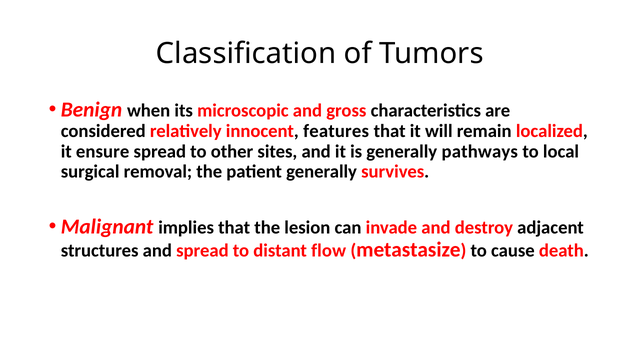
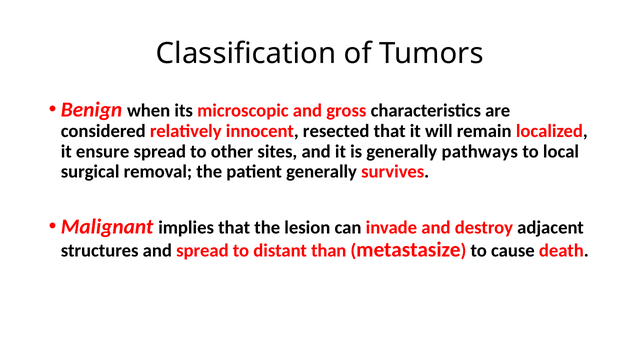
features: features -> resected (336, 131)
flow: flow -> than (329, 251)
